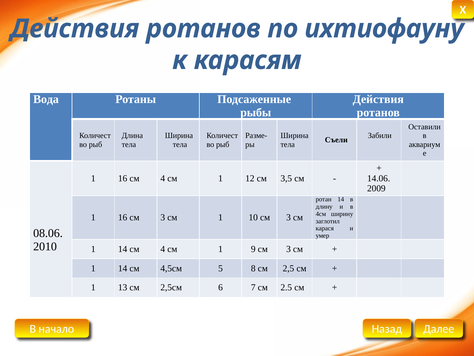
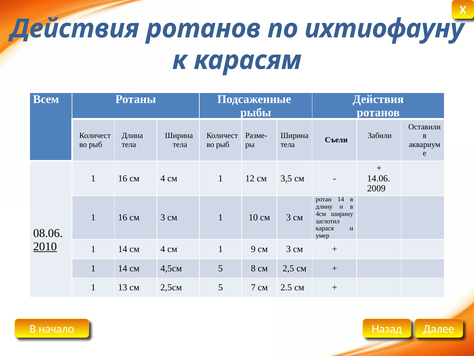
Вода: Вода -> Всем (46, 99)
2010 underline: none -> present (45, 246)
2,5см 6: 6 -> 5 (221, 287)
